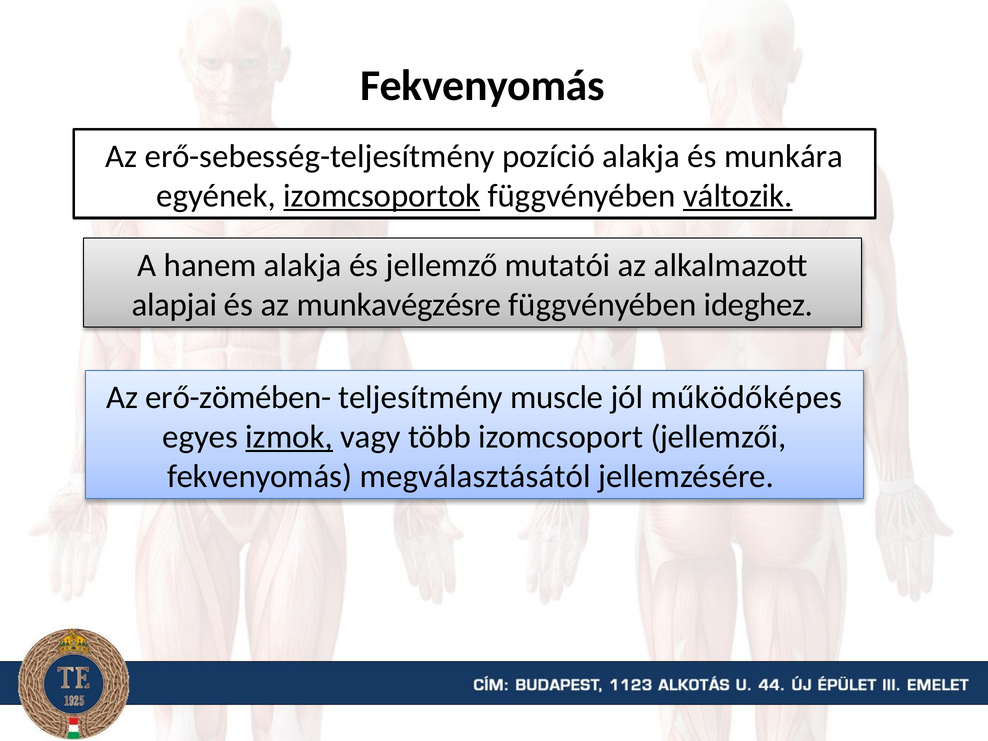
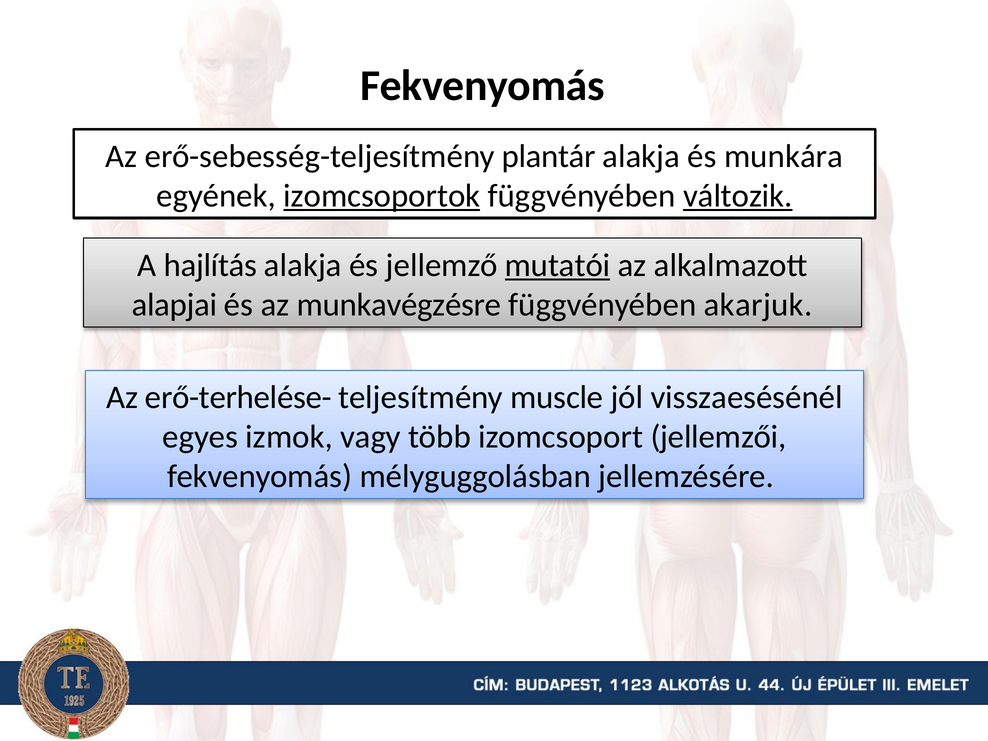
pozíció: pozíció -> plantár (549, 156)
hanem: hanem -> hajlítás (210, 265)
mutatói underline: none -> present (558, 265)
ideghez: ideghez -> akarjuk (758, 305)
erő-zömében-: erő-zömében- -> erő-terhelése- (238, 397)
működőképes: működőképes -> visszaesésénél (747, 397)
izmok underline: present -> none (289, 437)
megválasztásától: megválasztásától -> mélyguggolásban (475, 476)
